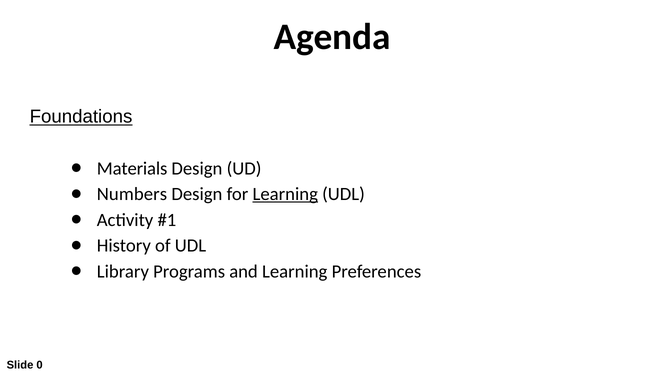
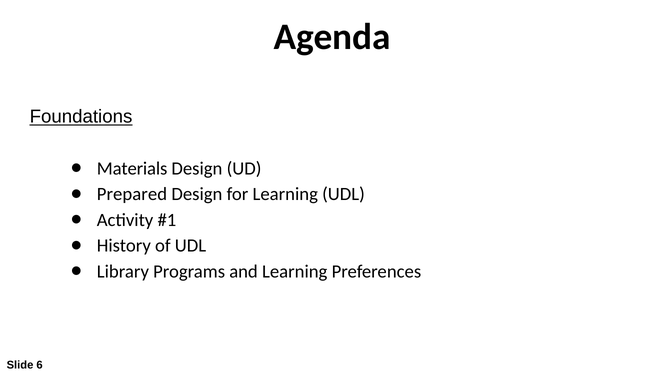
Numbers: Numbers -> Prepared (132, 194)
Learning underline: present -> none (285, 194)
0: 0 -> 6 (40, 365)
